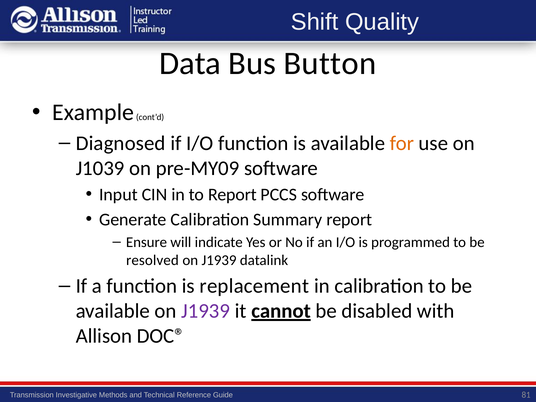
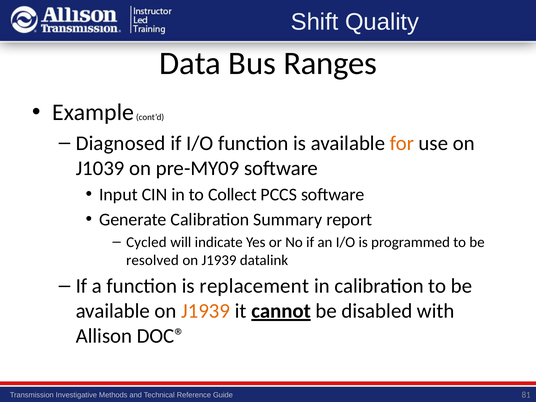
Button: Button -> Ranges (330, 63)
to Report: Report -> Collect (232, 195)
Ensure: Ensure -> Cycled (146, 242)
J1939 colour: purple -> orange (206, 311)
